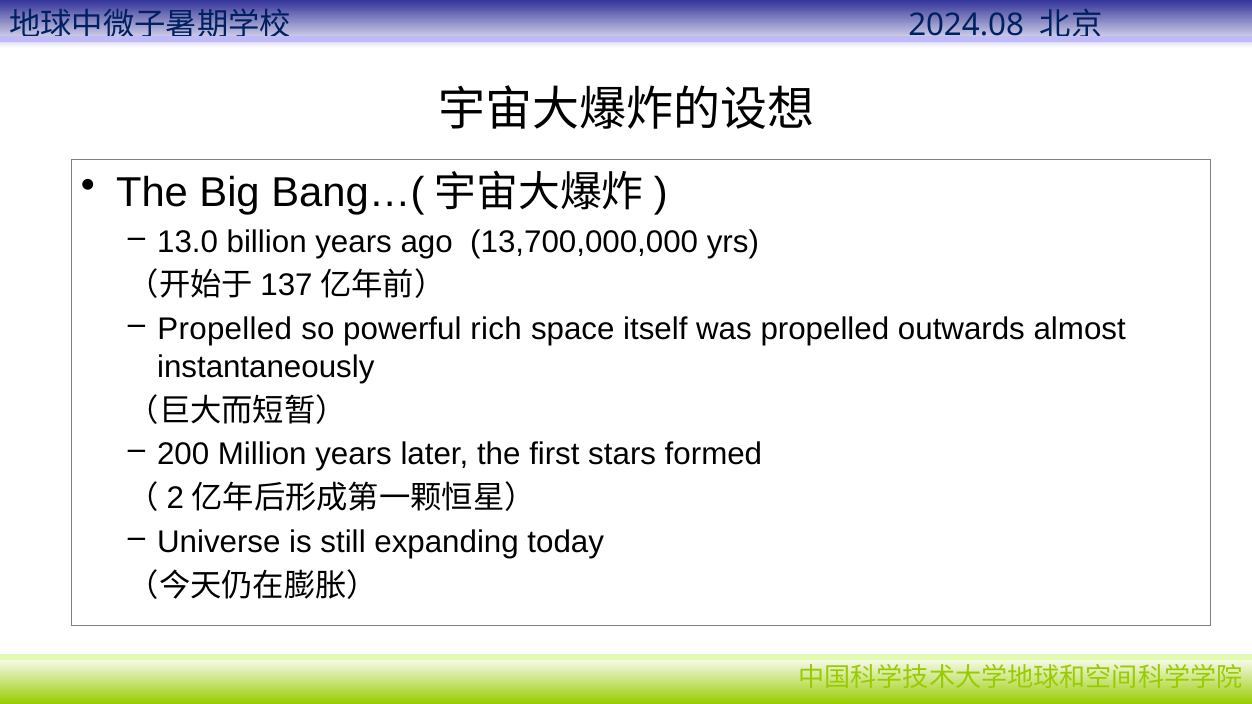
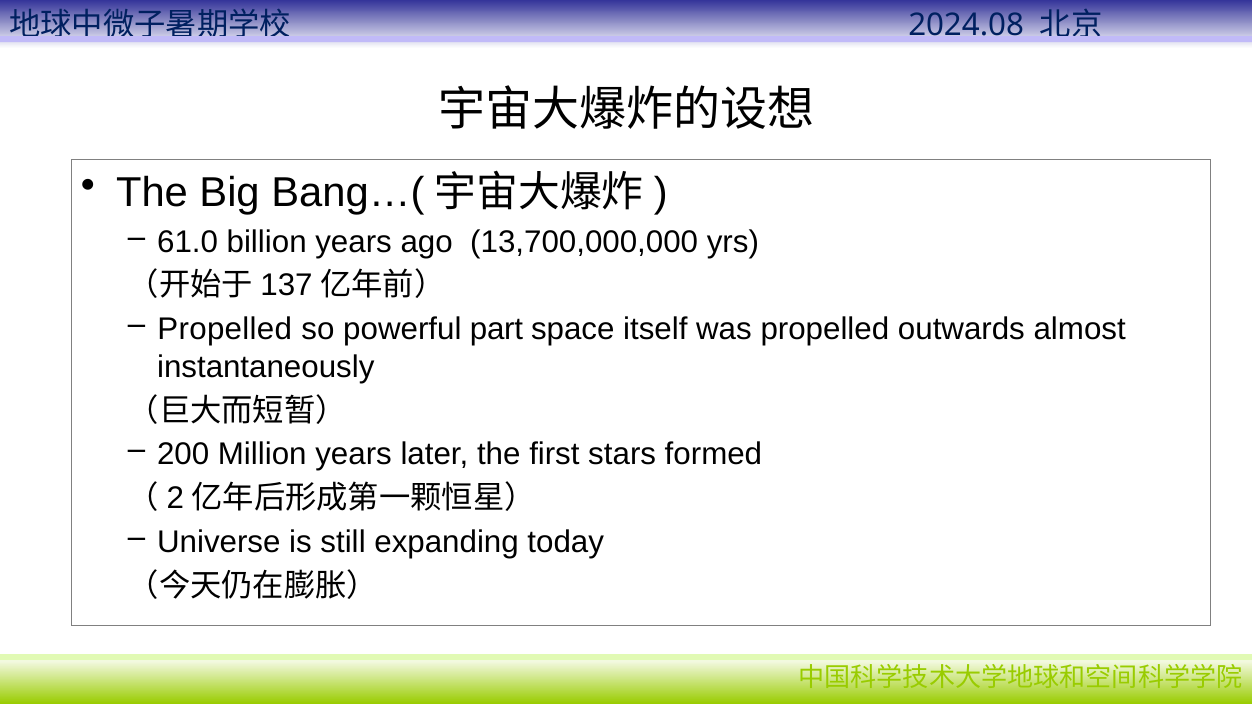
13.0: 13.0 -> 61.0 (188, 242)
rich: rich -> part (496, 329)
